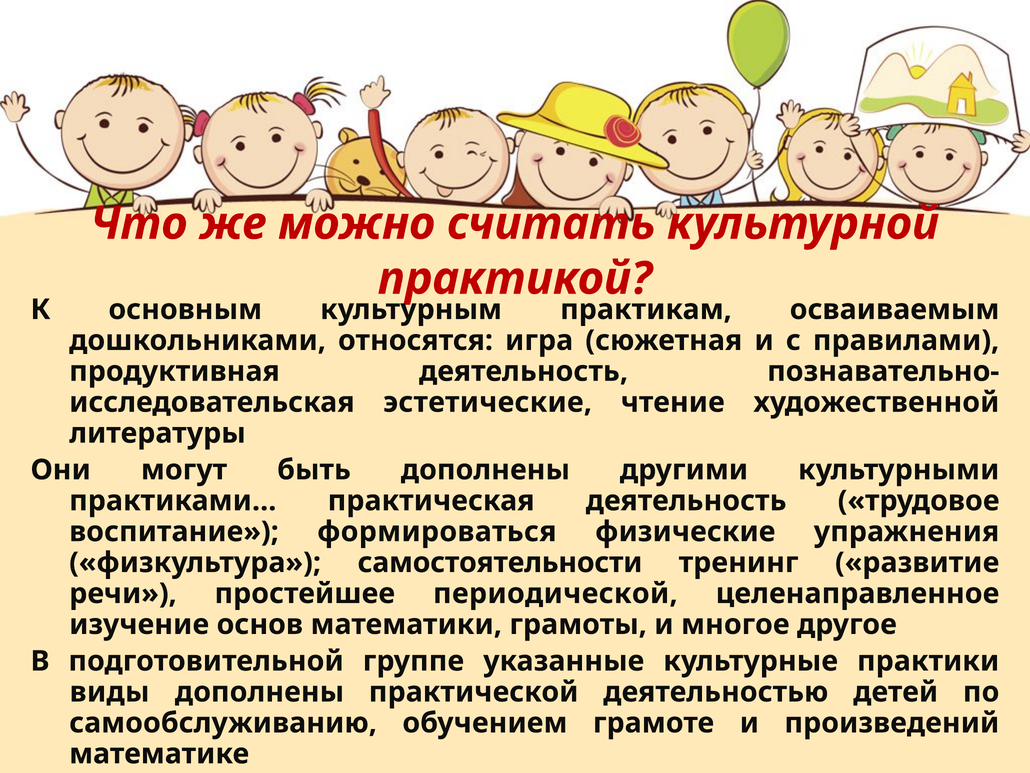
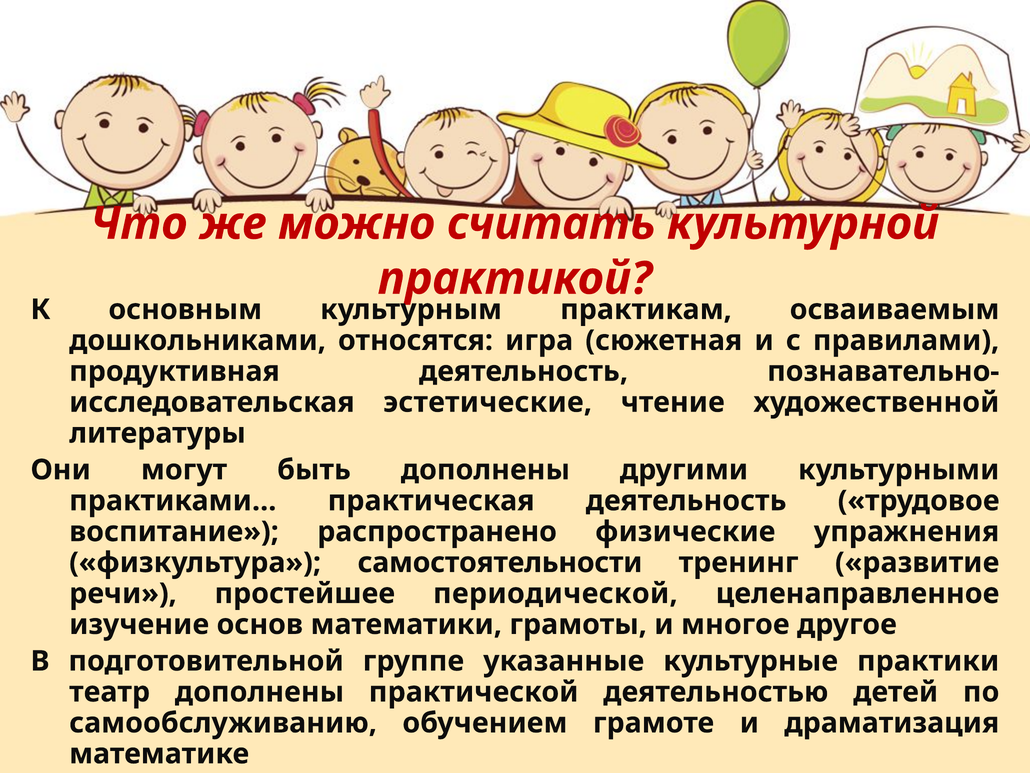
формироваться: формироваться -> распространено (437, 531)
виды: виды -> театр (110, 692)
произведений: произведений -> драматизация (892, 723)
